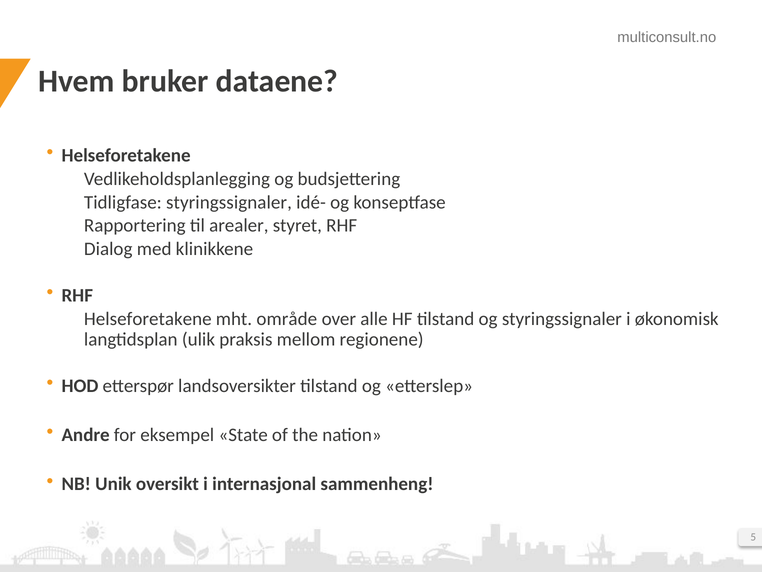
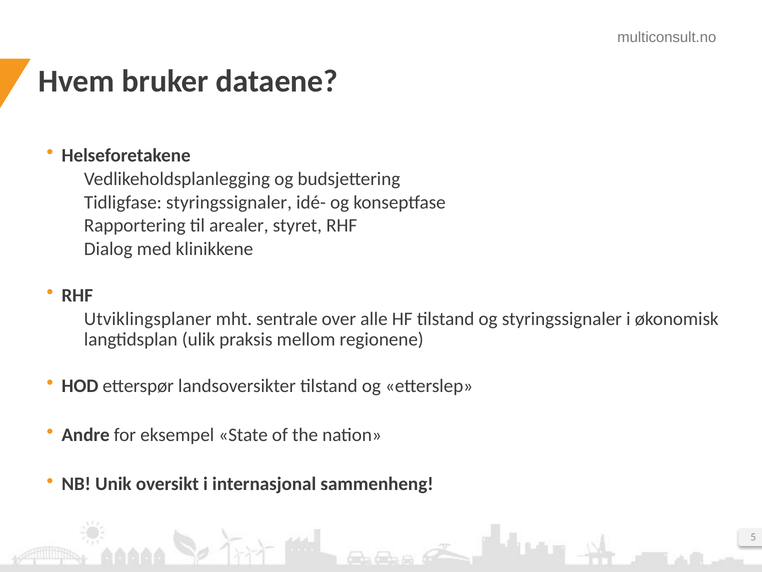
Helseforetakene: Helseforetakene -> Utviklingsplaner (148, 319)
område: område -> sentrale (287, 319)
